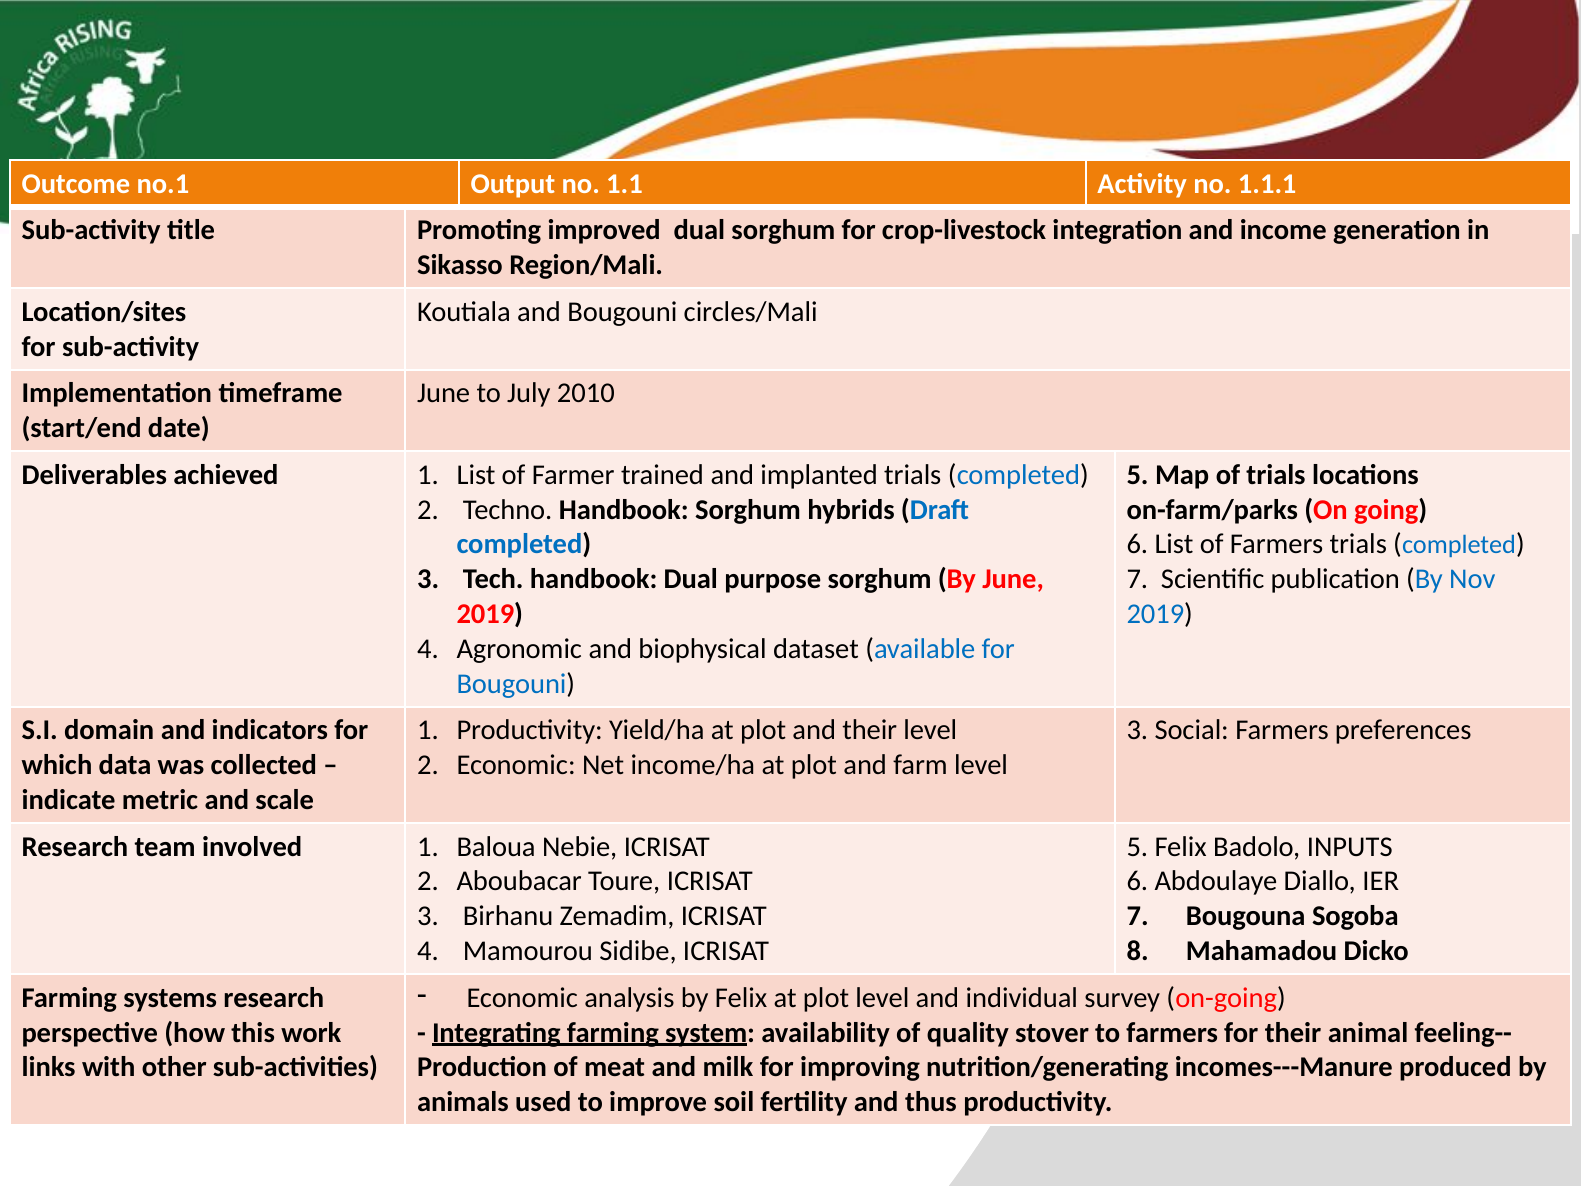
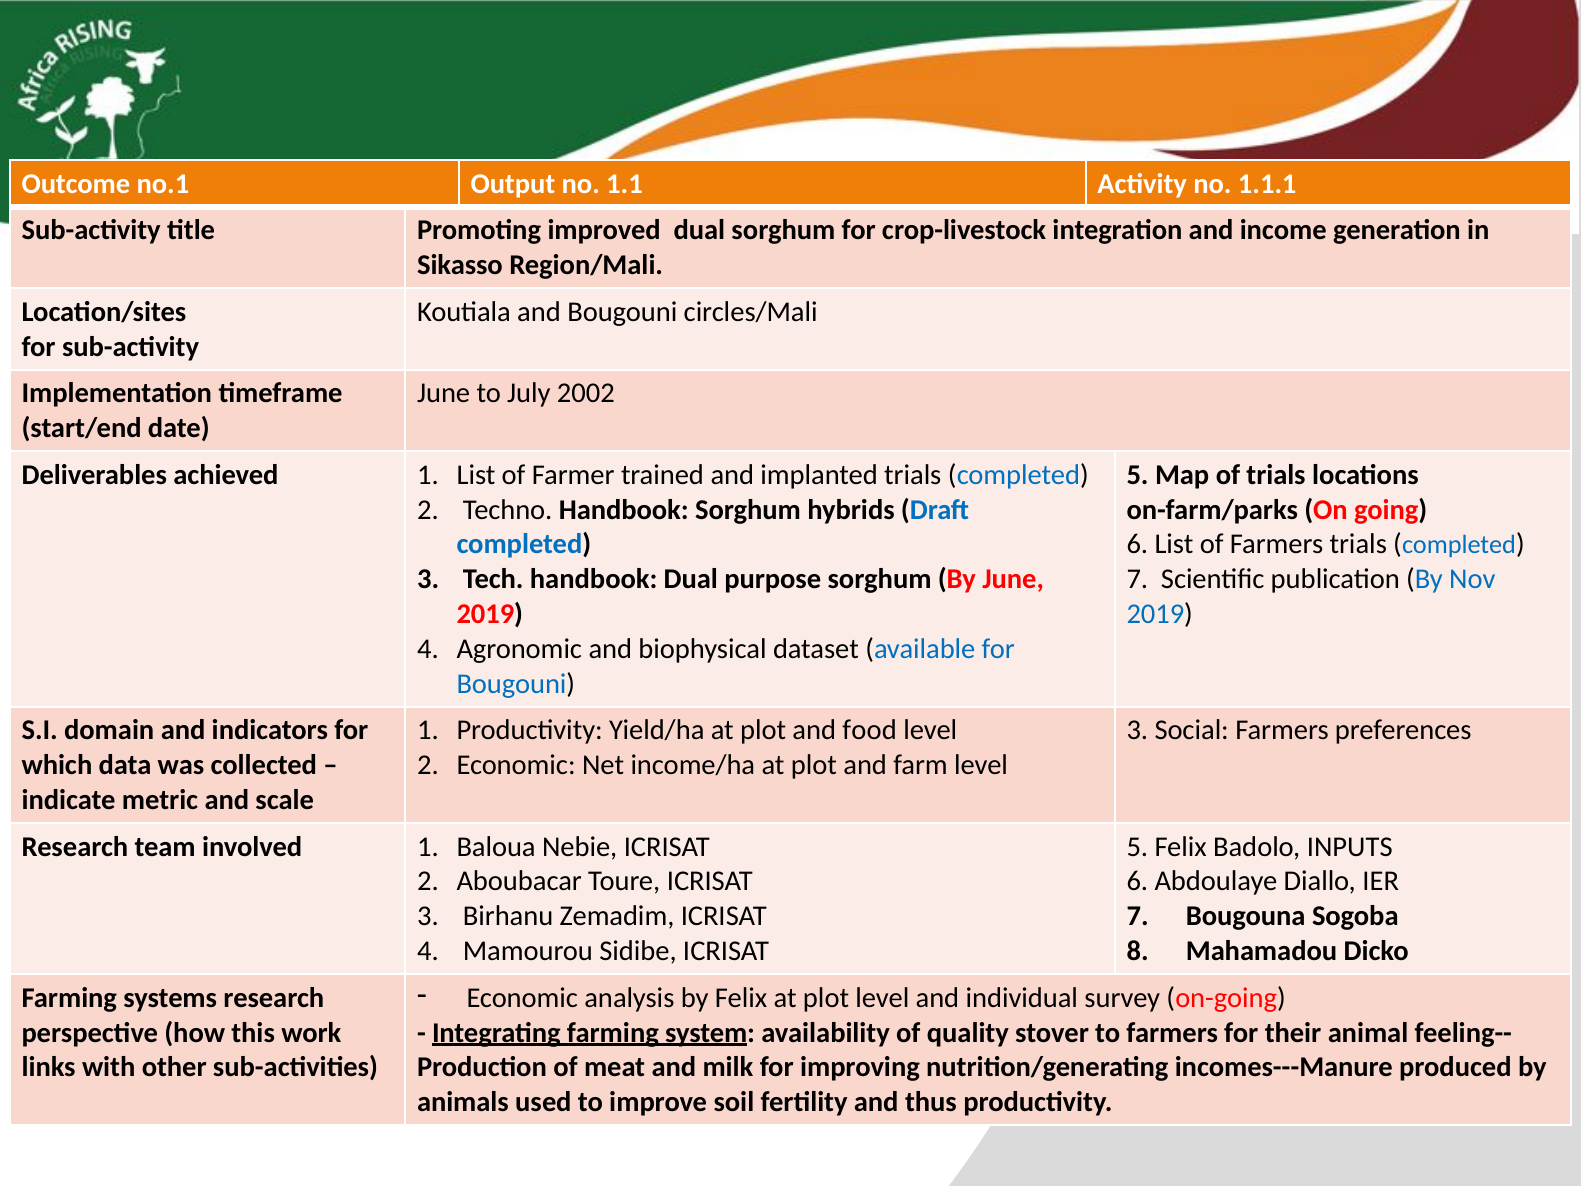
2010: 2010 -> 2002 (586, 393)
and their: their -> food (870, 730)
